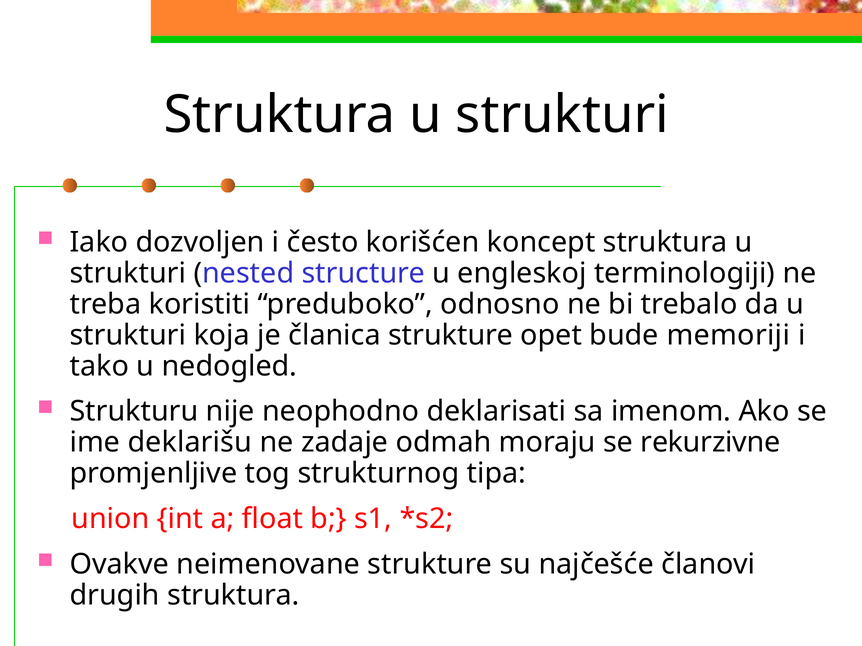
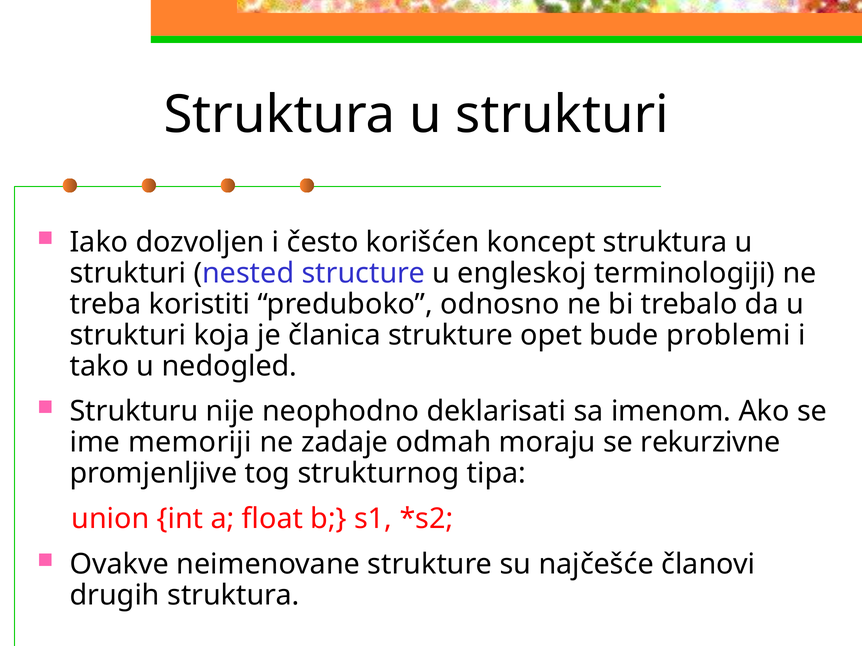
memoriji: memoriji -> problemi (728, 335)
deklarišu: deklarišu -> memoriji (190, 443)
